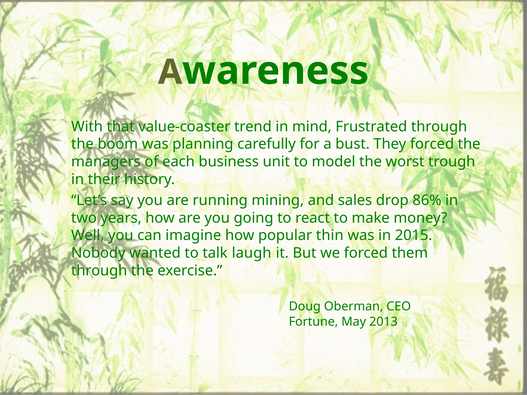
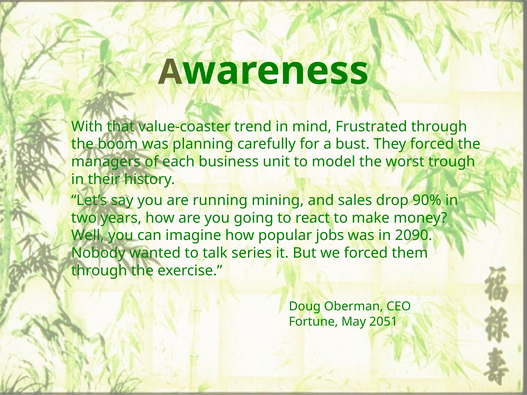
86%: 86% -> 90% (427, 200)
thin: thin -> jobs (330, 236)
2015: 2015 -> 2090 (414, 236)
laugh: laugh -> series (252, 253)
2013: 2013 -> 2051 (384, 322)
